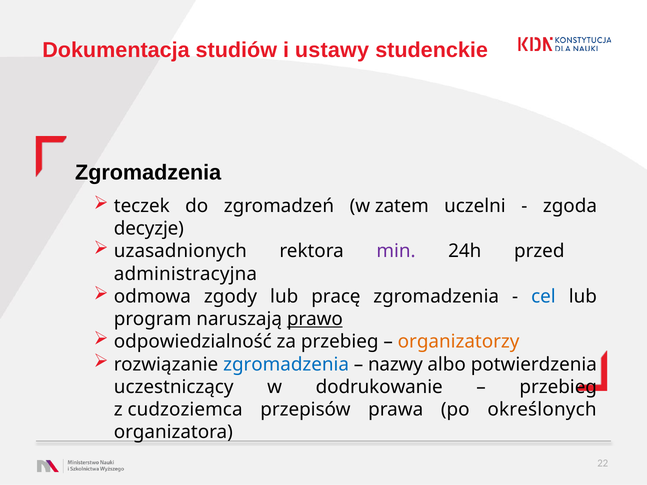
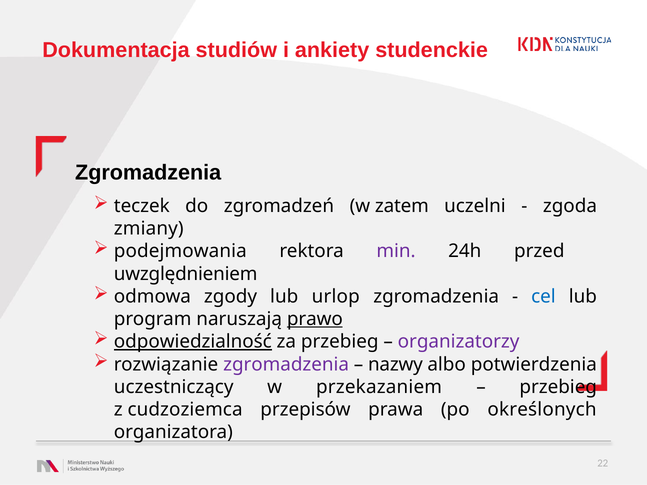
ustawy: ustawy -> ankiety (332, 50)
decyzje: decyzje -> zmiany (149, 229)
uzasadnionych: uzasadnionych -> podejmowania (180, 251)
administracyjna: administracyjna -> uwzględnieniem (186, 274)
pracę: pracę -> urlop (336, 297)
odpowiedzialność underline: none -> present (193, 342)
organizatorzy colour: orange -> purple (459, 342)
zgromadzenia colour: blue -> purple (286, 364)
dodrukowanie: dodrukowanie -> przekazaniem (379, 387)
